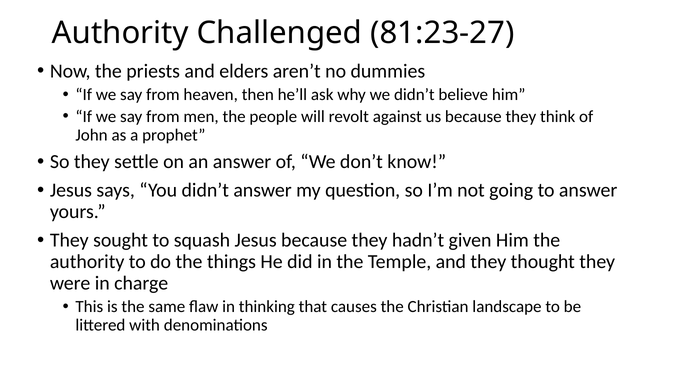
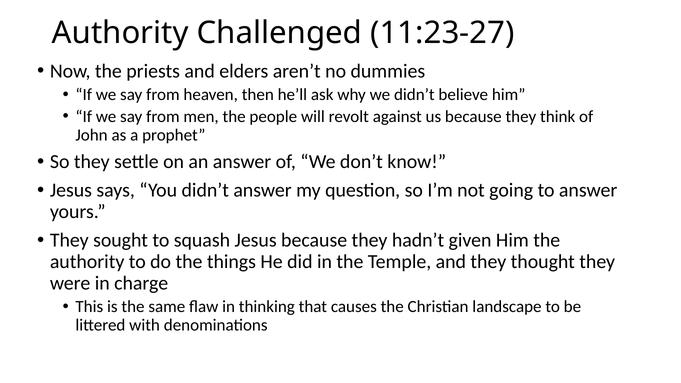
81:23-27: 81:23-27 -> 11:23-27 (442, 33)
